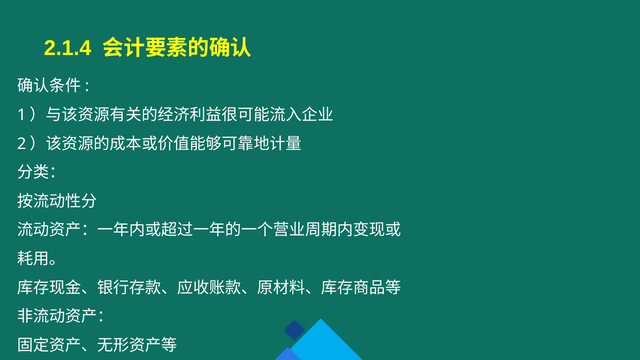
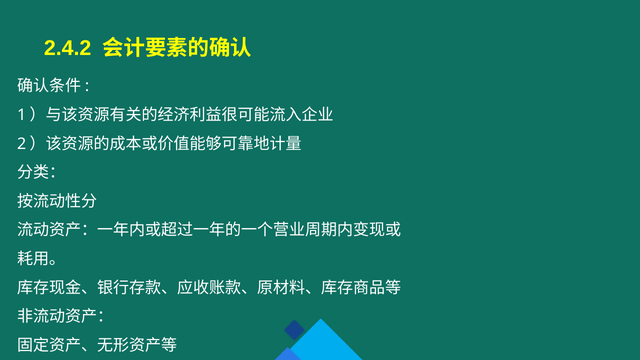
2.1.4: 2.1.4 -> 2.4.2 (68, 48)
